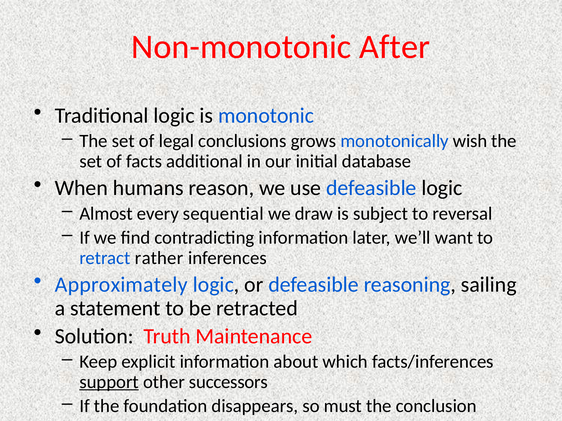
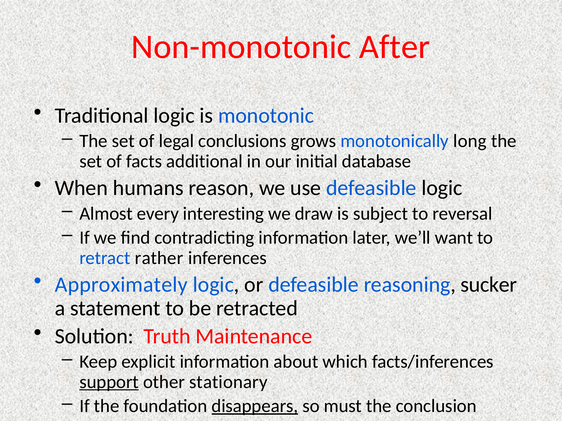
wish: wish -> long (470, 141)
sequential: sequential -> interesting (223, 214)
sailing: sailing -> sucker (489, 285)
successors: successors -> stationary (228, 382)
disappears underline: none -> present (255, 406)
